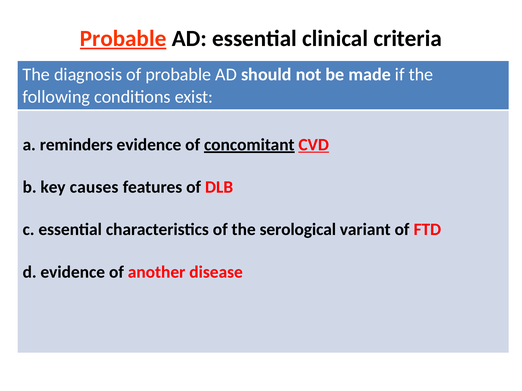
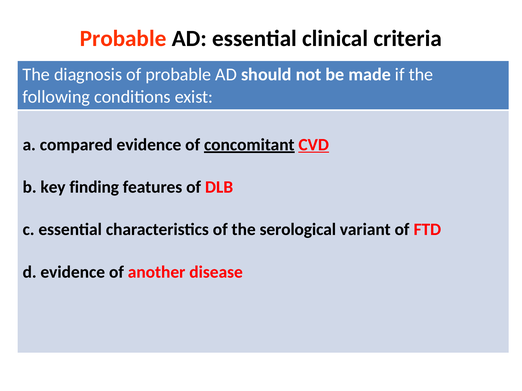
Probable underline: present -> none (123, 39)
reminders: reminders -> compared (76, 145)
causes: causes -> finding (94, 187)
